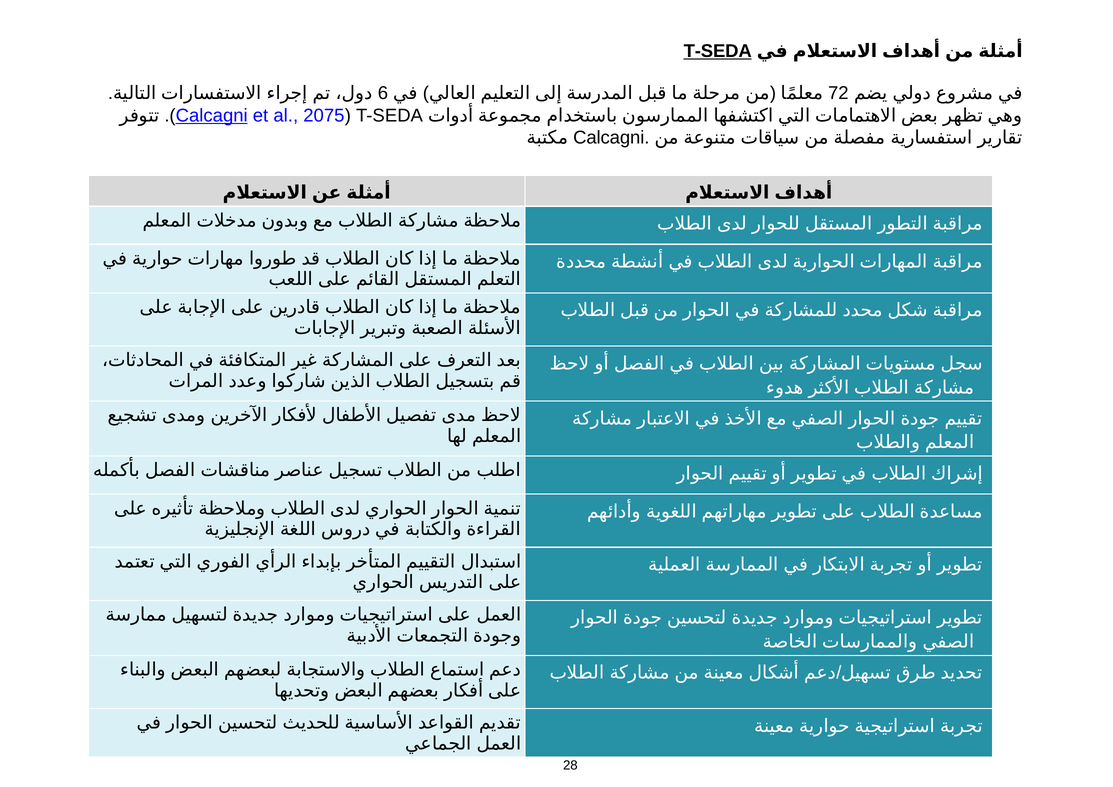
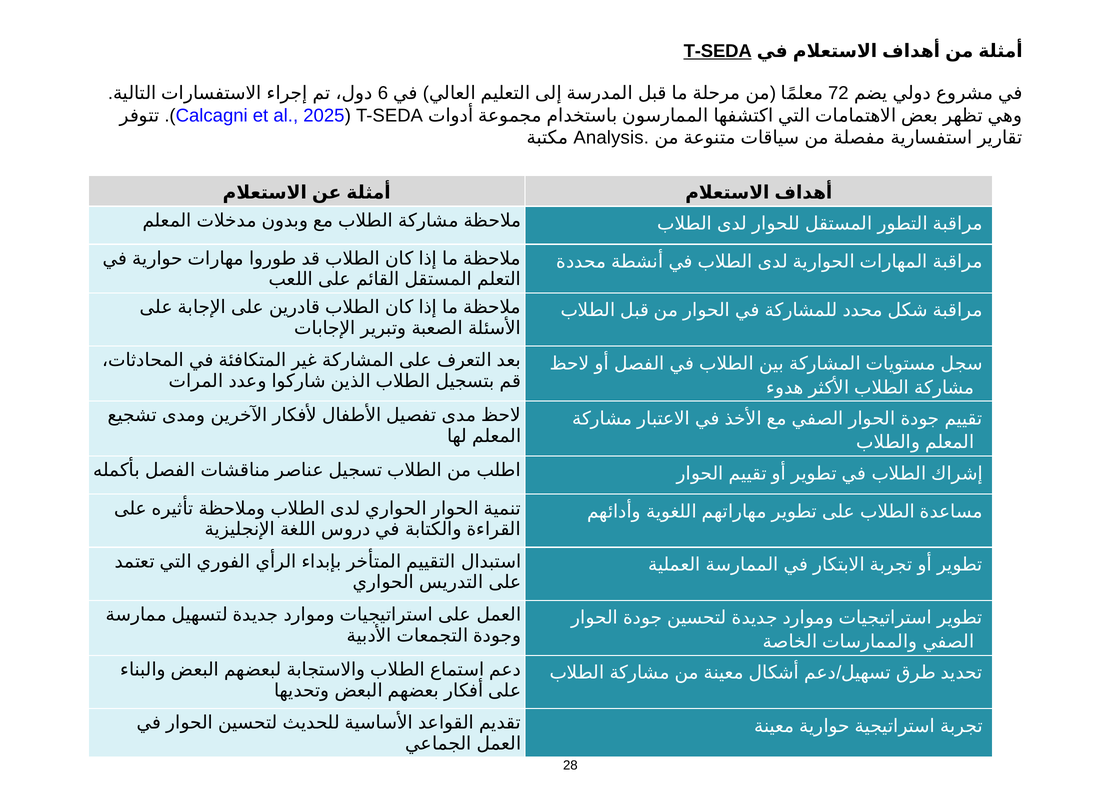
Calcagni underline: present -> none (212, 115)
2075: 2075 -> 2025 (324, 115)
Calcagni: Calcagni -> Analysis (611, 138)
